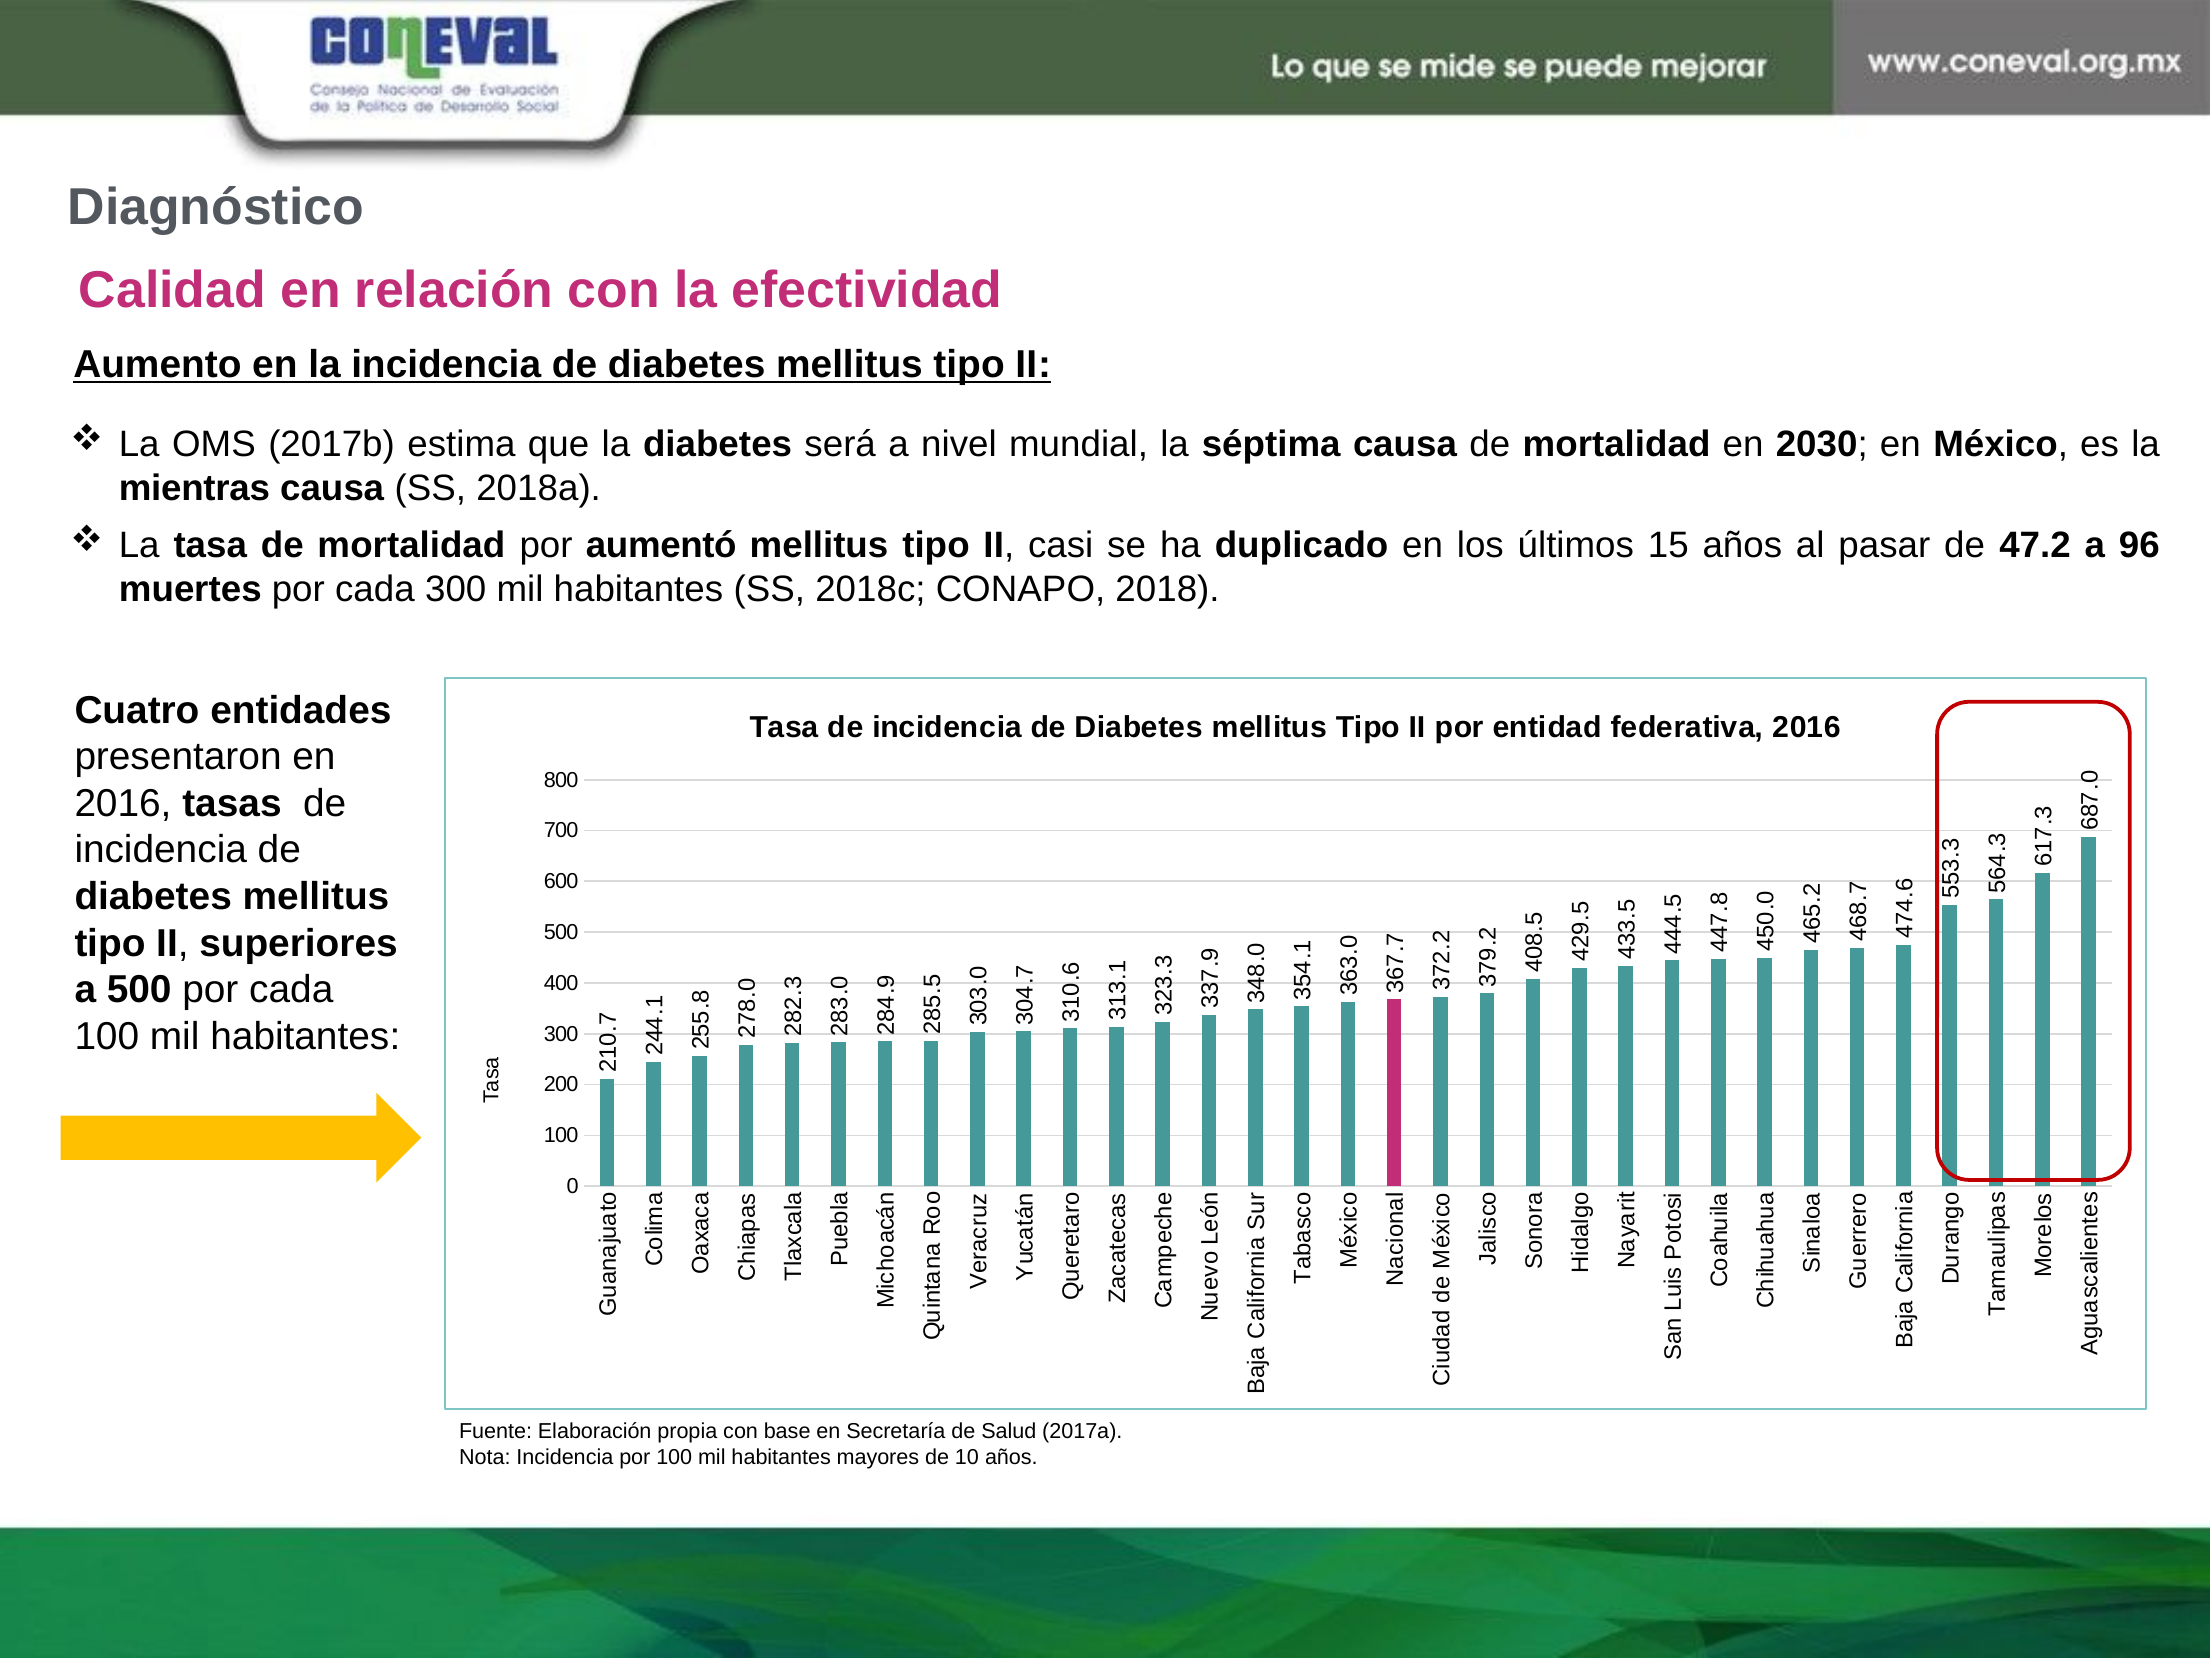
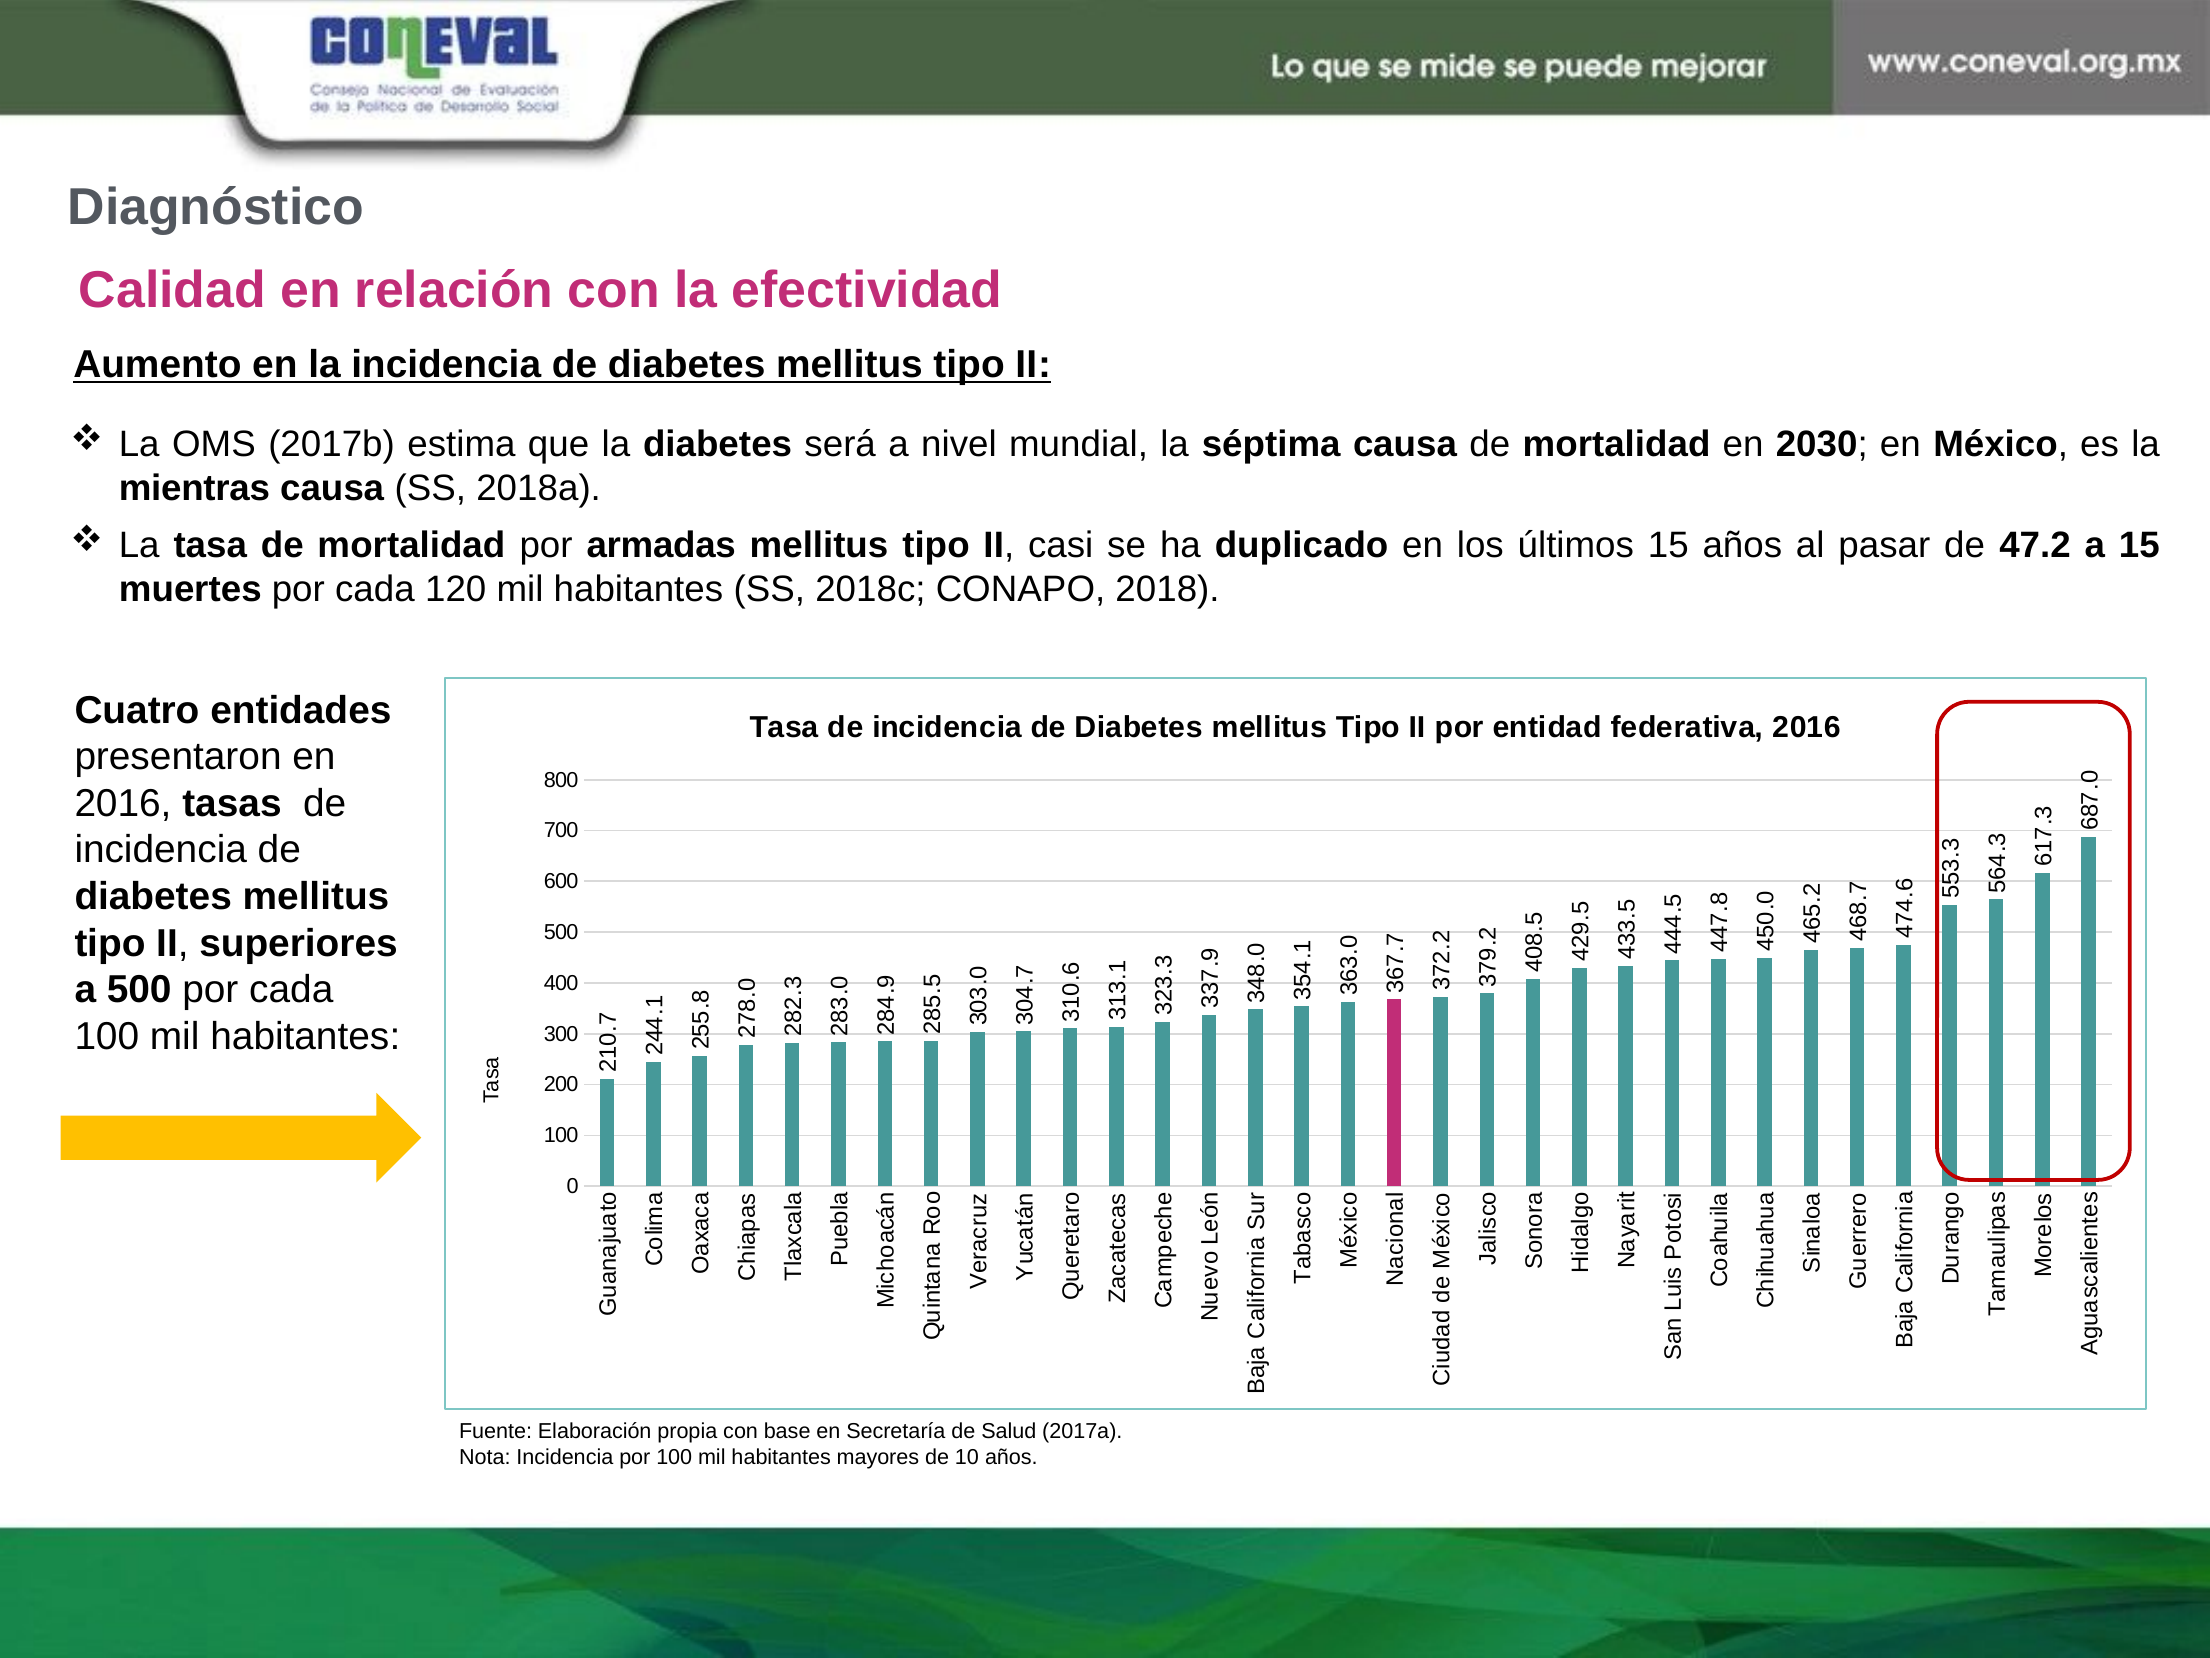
aumentó: aumentó -> armadas (661, 545)
a 96: 96 -> 15 (2139, 545)
cada 300: 300 -> 120 (456, 589)
